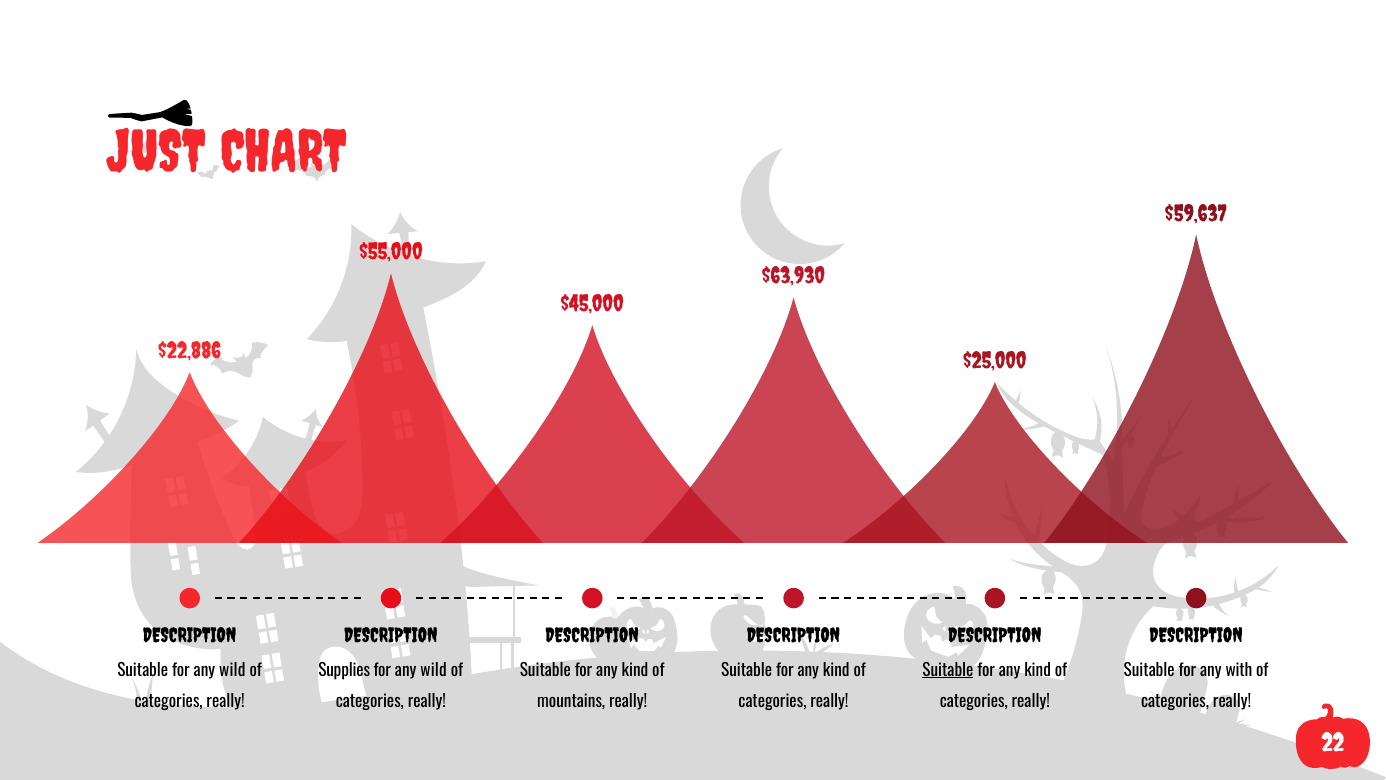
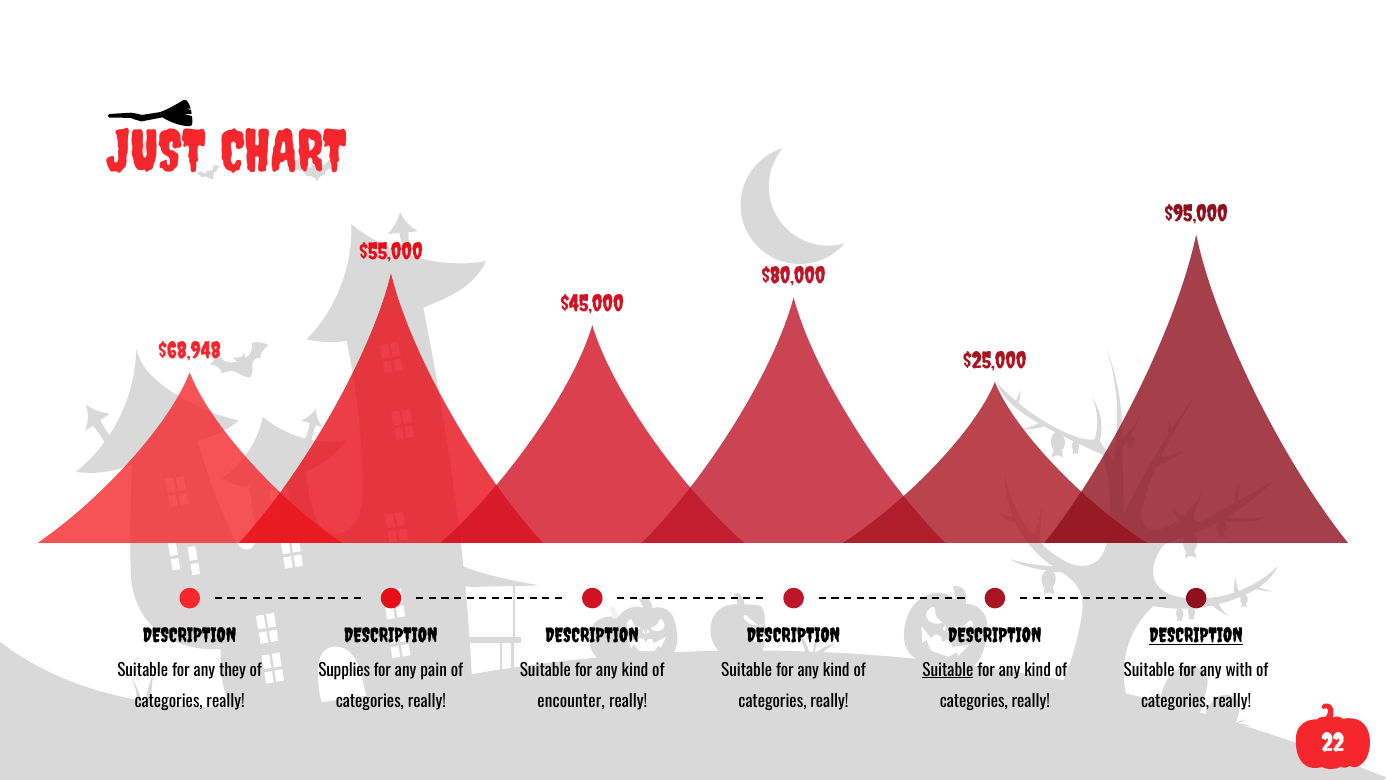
$59,637: $59,637 -> $95,000 (1196, 214)
$63,930: $63,930 -> $80,000 (794, 276)
$22,886: $22,886 -> $68,948 (190, 351)
DESCRIPTION underline: none -> present (1196, 636)
Suitable for any wild: wild -> they (232, 670)
wild: wild -> pain (434, 670)
mountains: mountains -> encounter (571, 701)
